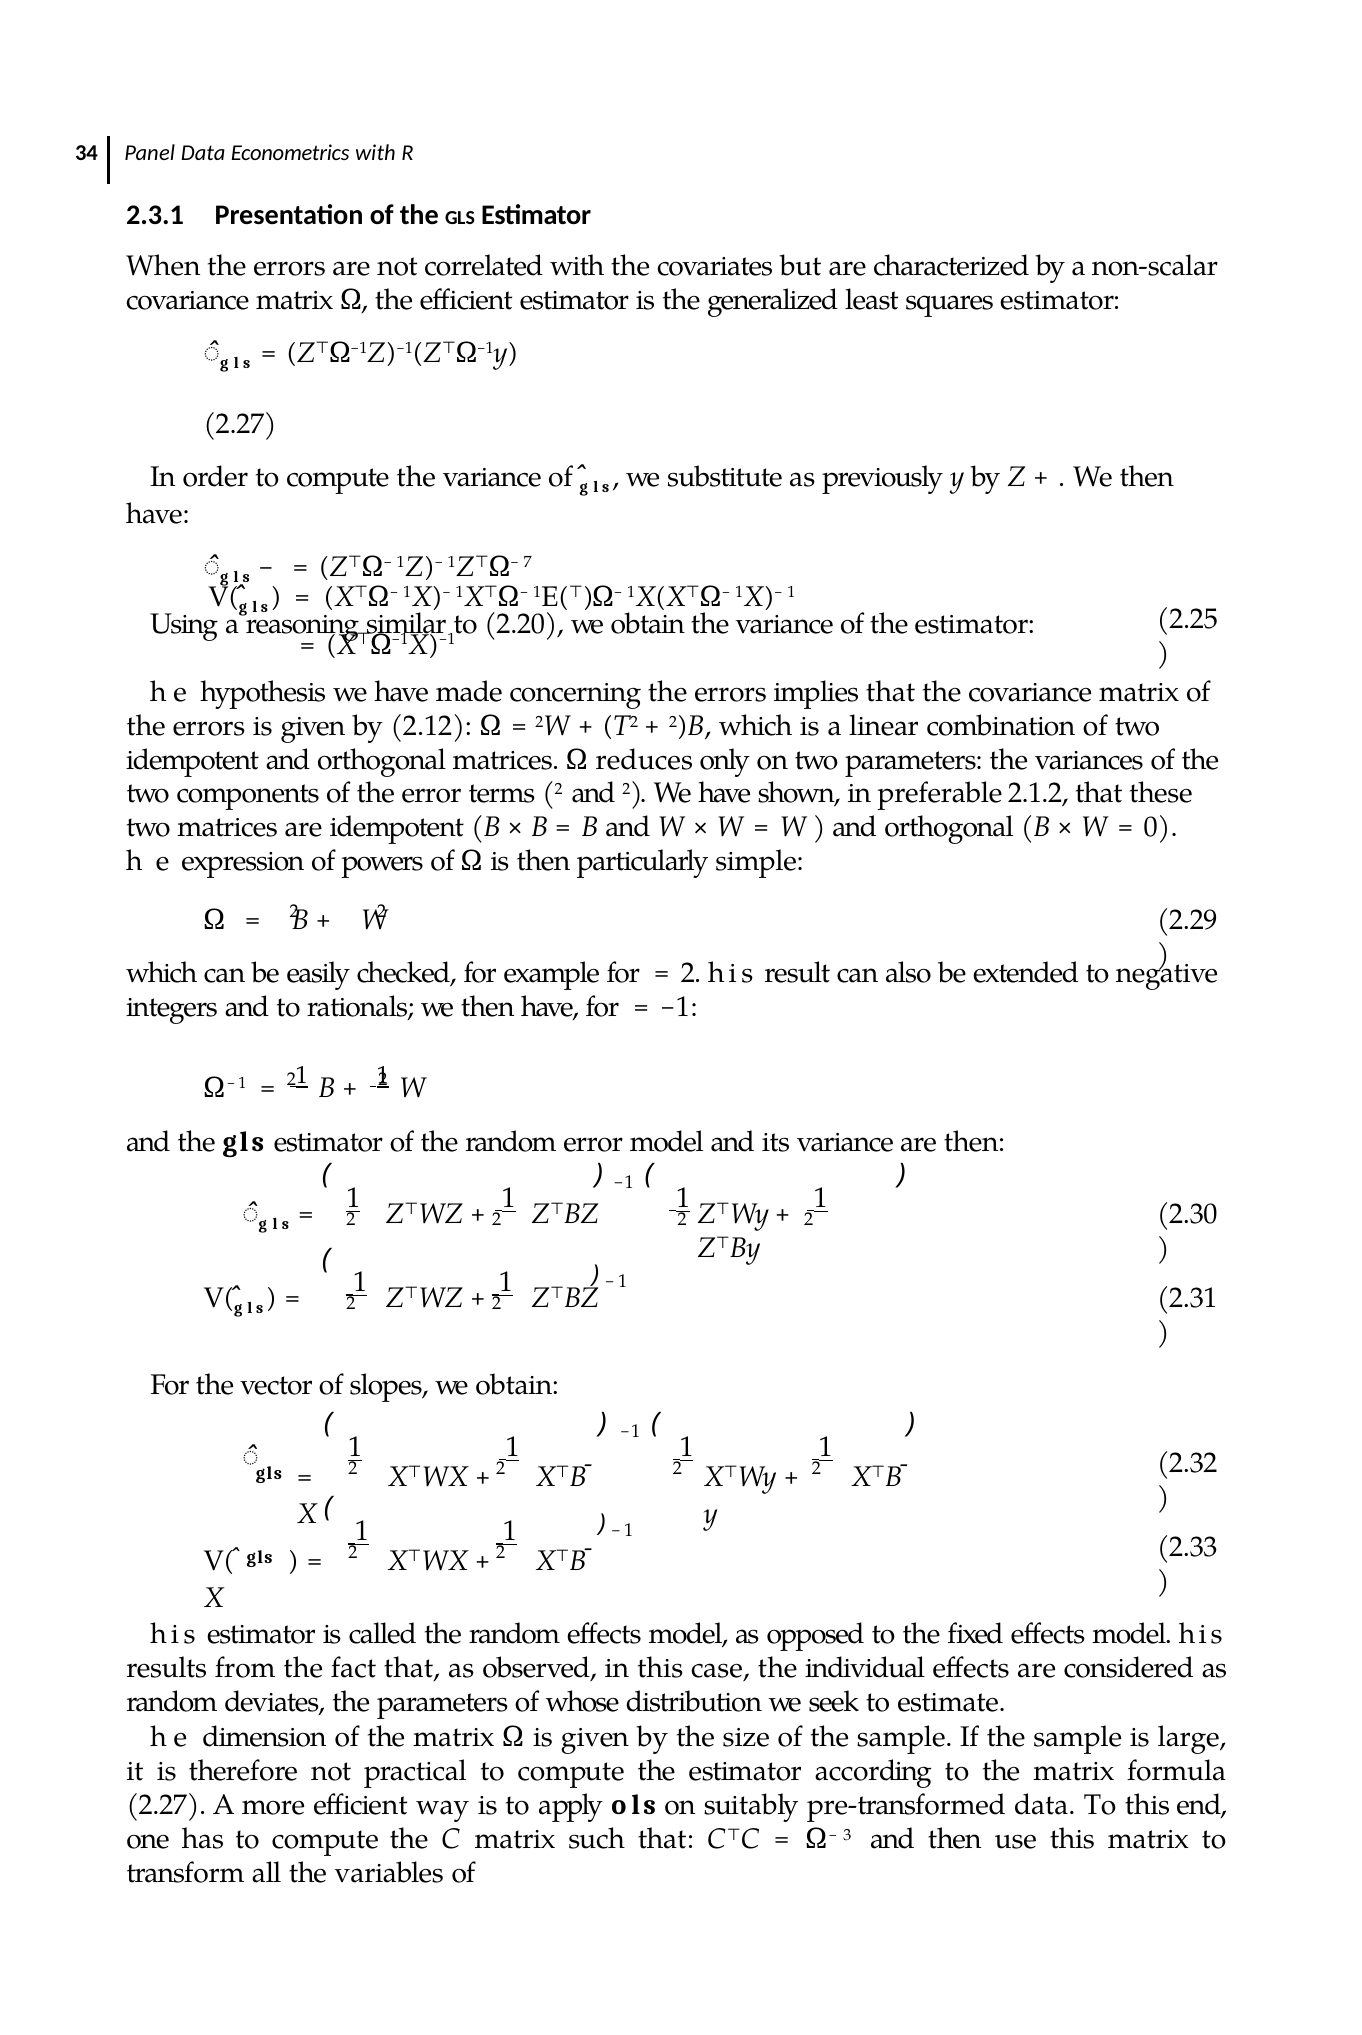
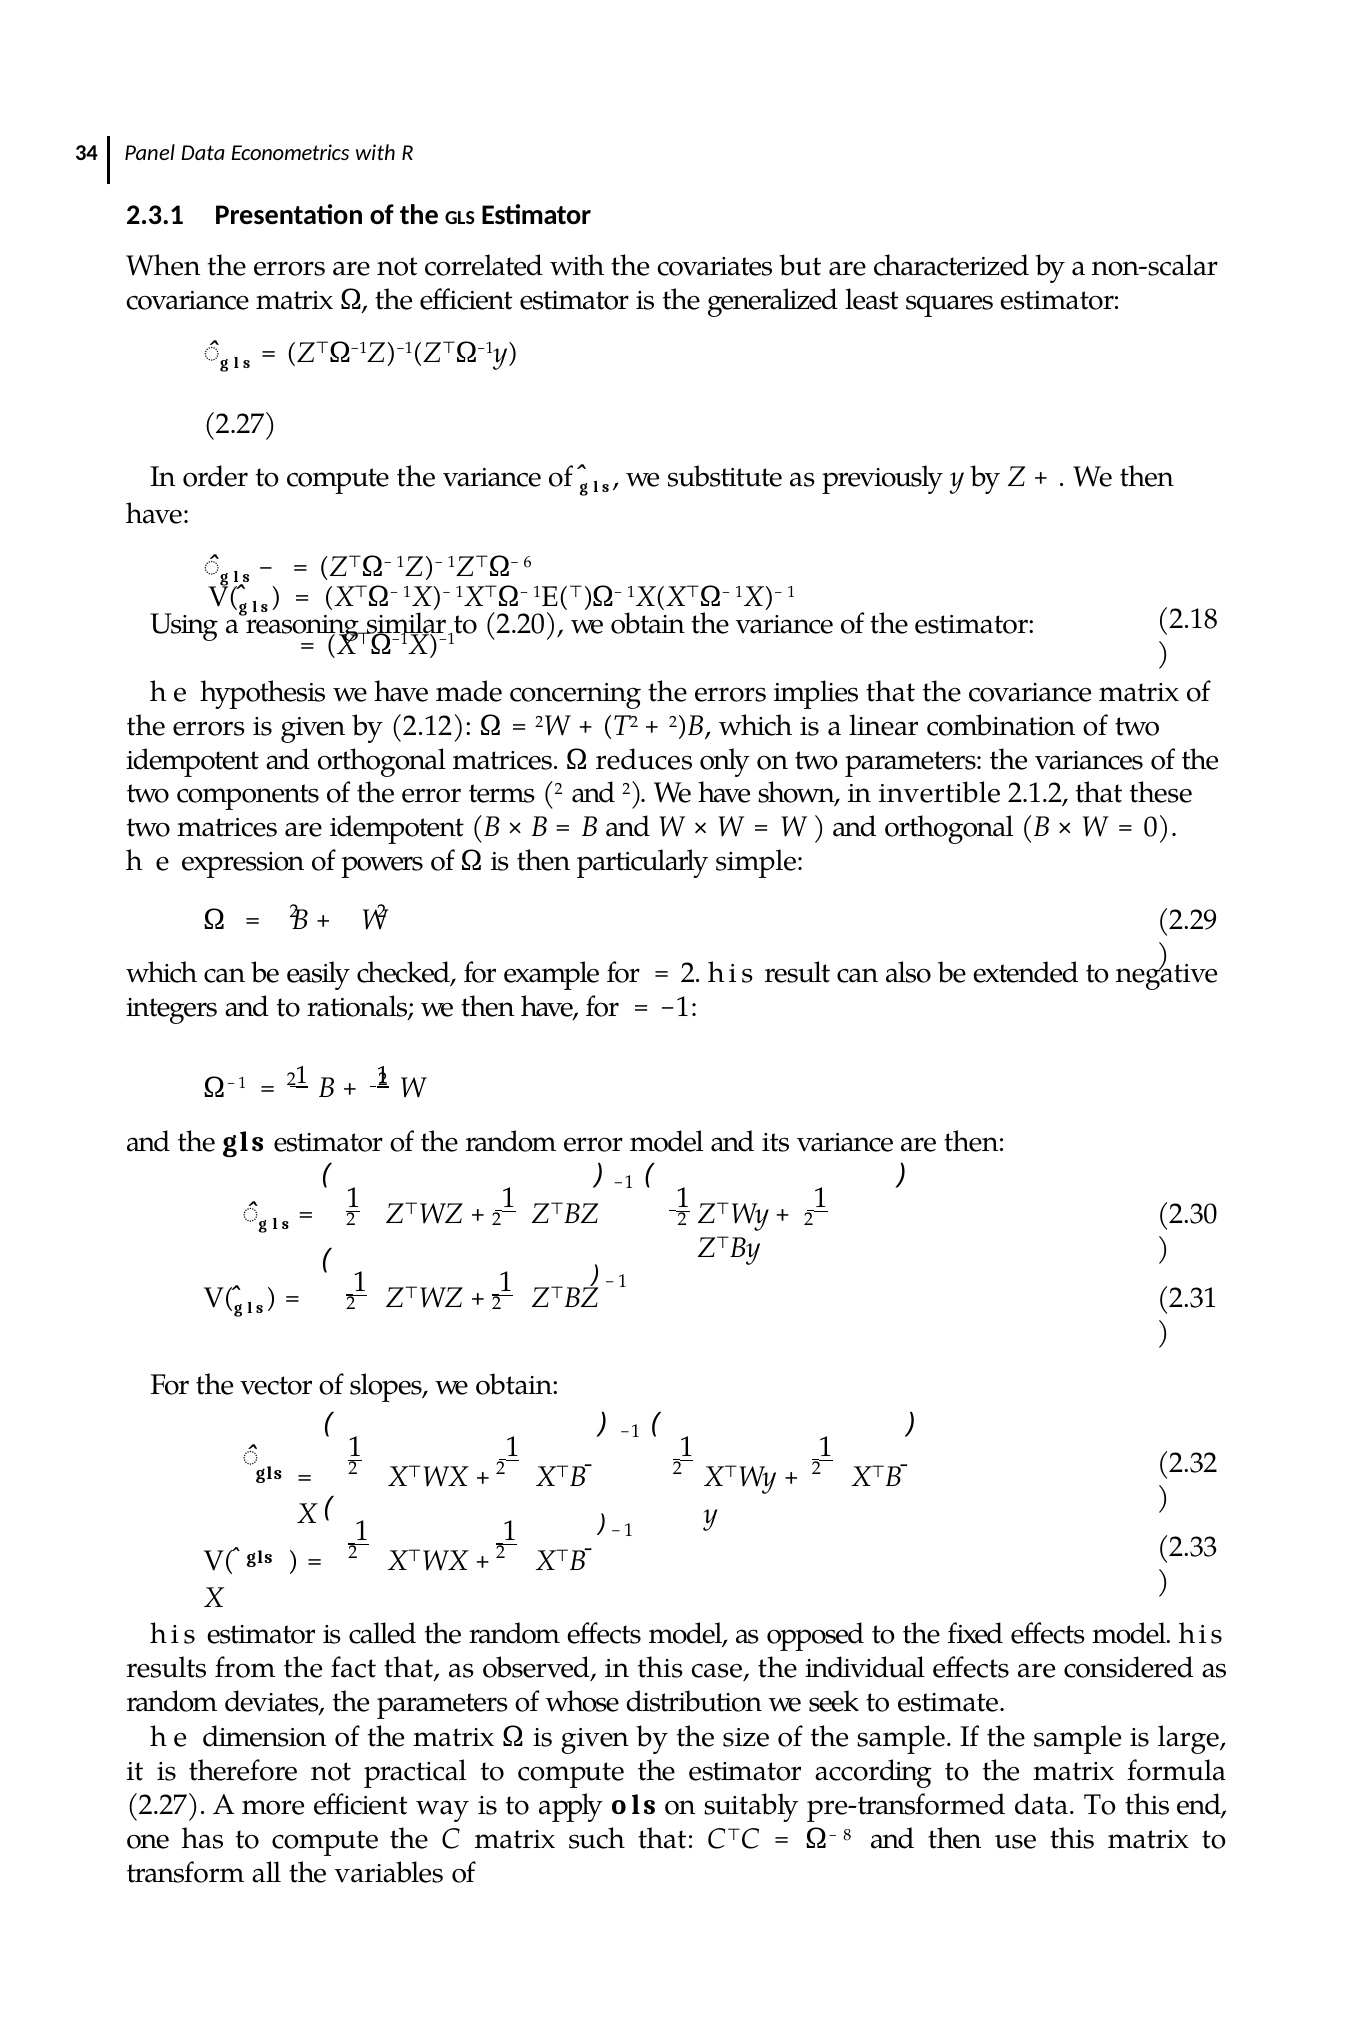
7: 7 -> 6 (528, 562)
2.25: 2.25 -> 2.18 (1187, 619)
preferable: preferable -> invertible (940, 793)
3: 3 -> 8 (847, 1834)
